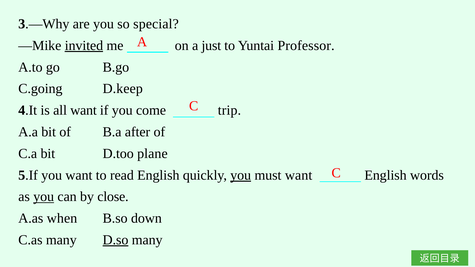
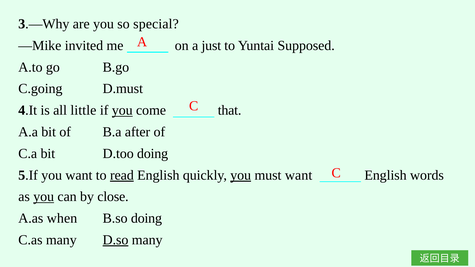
invited underline: present -> none (84, 46)
Professor: Professor -> Supposed (306, 46)
D.keep: D.keep -> D.must (123, 89)
all want: want -> little (83, 110)
you underline: none -> present (122, 110)
trip: trip -> that (230, 110)
D.too plane: plane -> doing (153, 154)
read underline: none -> present (122, 175)
B.so down: down -> doing (146, 218)
